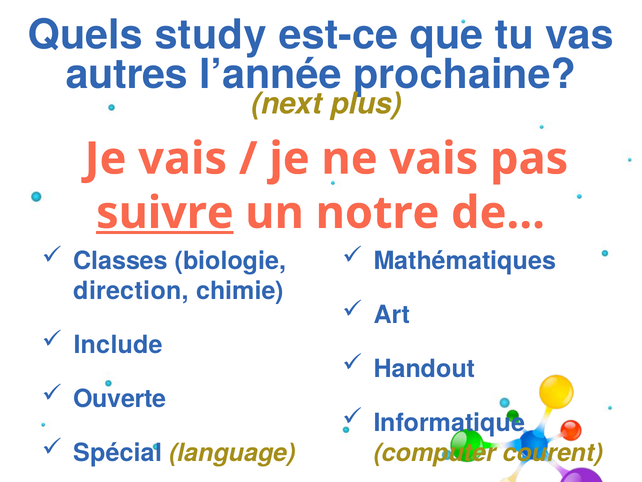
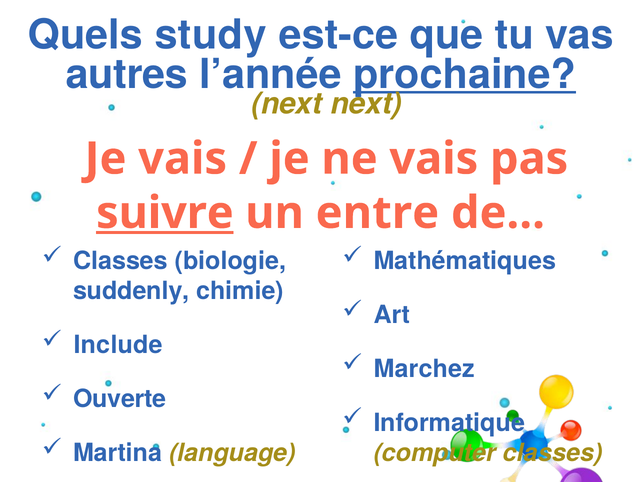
prochaine underline: none -> present (465, 75)
next plus: plus -> next (366, 104)
notre: notre -> entre (377, 213)
direction: direction -> suddenly (131, 291)
Handout: Handout -> Marchez (424, 368)
Spécial: Spécial -> Martina (118, 452)
computer courent: courent -> classes (553, 452)
